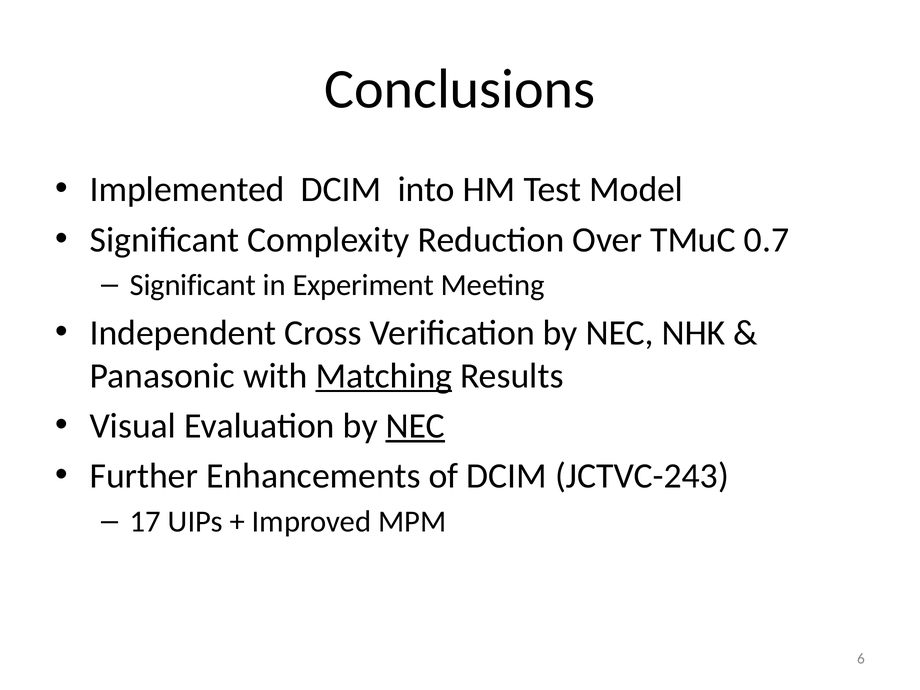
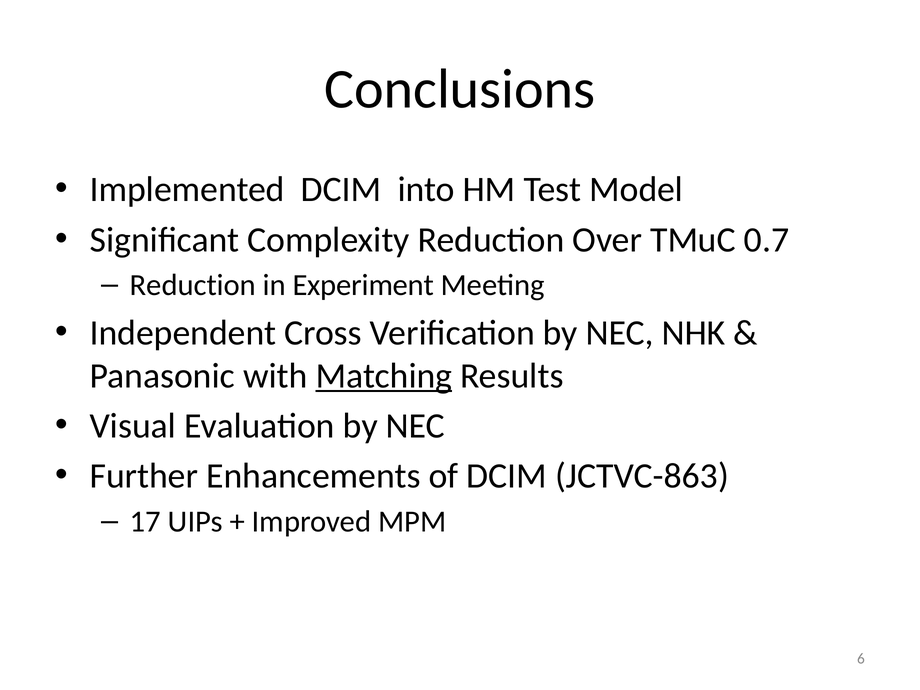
Significant: Significant -> Reduction (193, 285)
NEC underline: present -> none (415, 426)
JCTVC-243: JCTVC-243 -> JCTVC-863 (642, 476)
